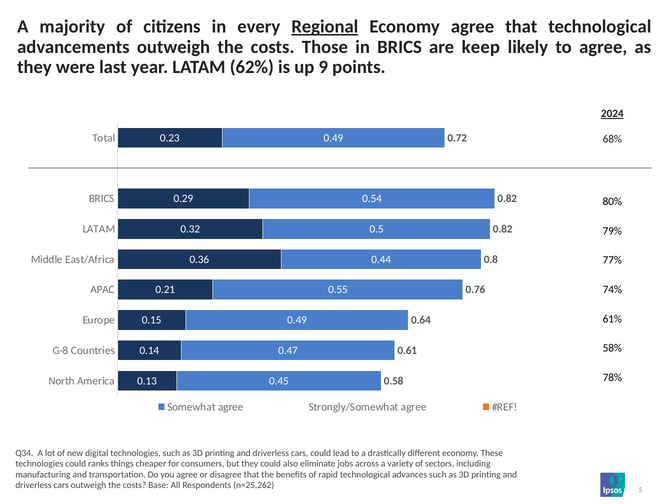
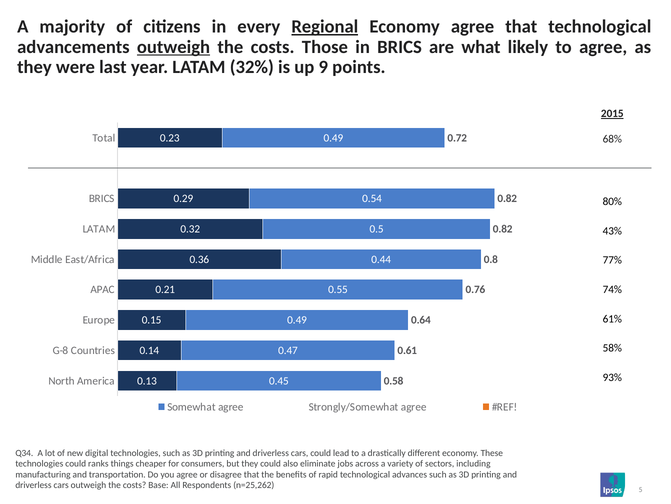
outweigh underline: none -> present (174, 47)
keep: keep -> what (481, 47)
62%: 62% -> 32% (252, 67)
2024: 2024 -> 2015 (612, 113)
79%: 79% -> 43% (612, 230)
78%: 78% -> 93% (612, 377)
